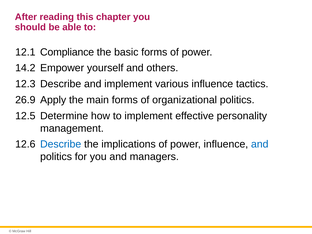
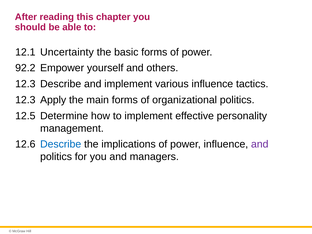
Compliance: Compliance -> Uncertainty (67, 52)
14.2: 14.2 -> 92.2 (25, 68)
26.9: 26.9 -> 12.3 (25, 100)
and colour: blue -> purple (260, 144)
